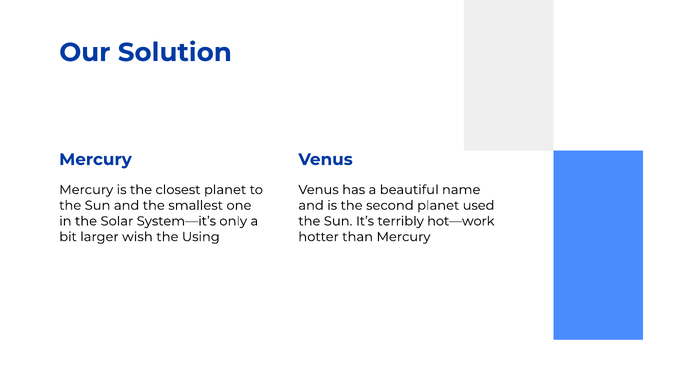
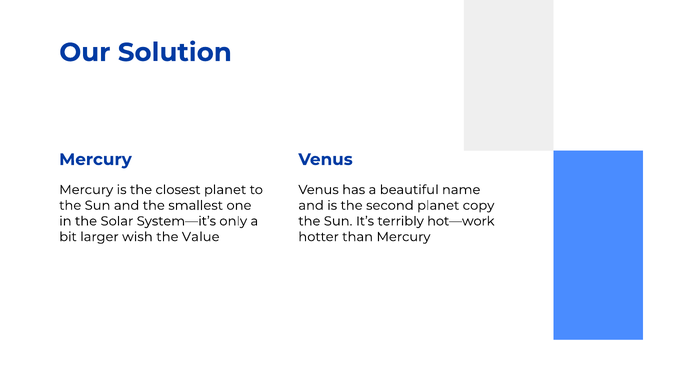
used: used -> copy (479, 206)
Using: Using -> Value (201, 237)
